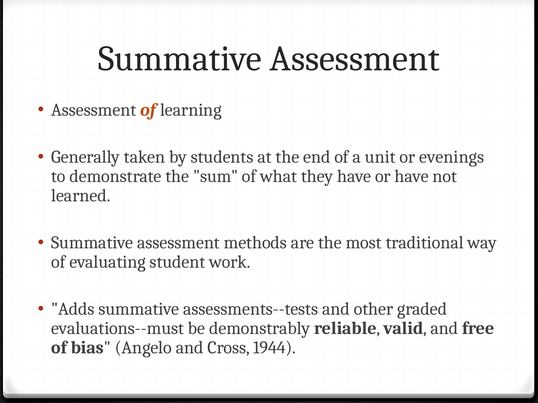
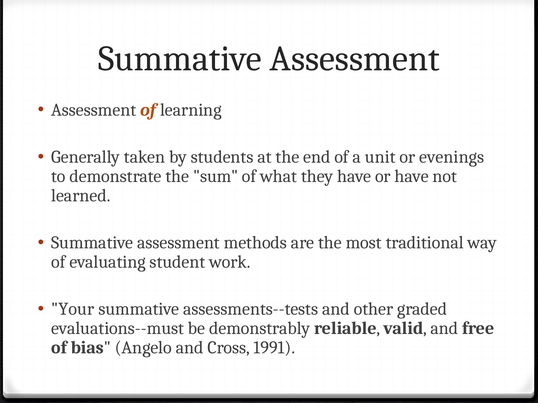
Adds: Adds -> Your (73, 309)
1944: 1944 -> 1991 (274, 348)
